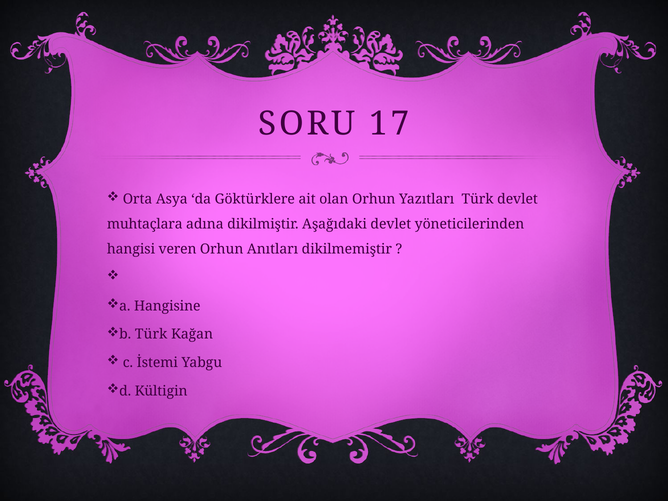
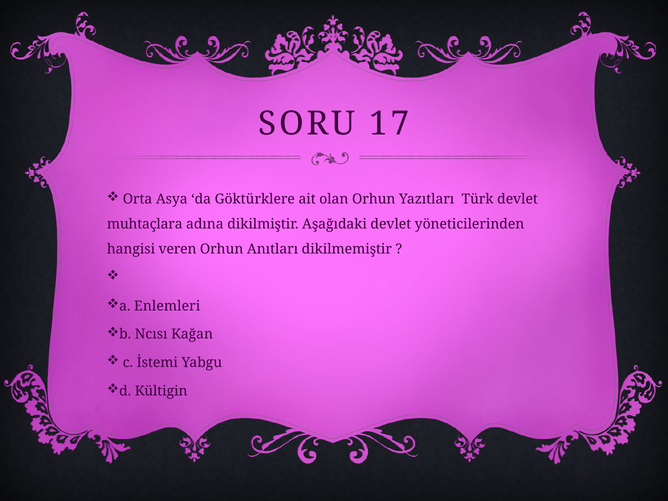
Hangisine: Hangisine -> Enlemleri (167, 306)
b Türk: Türk -> Ncısı (151, 334)
